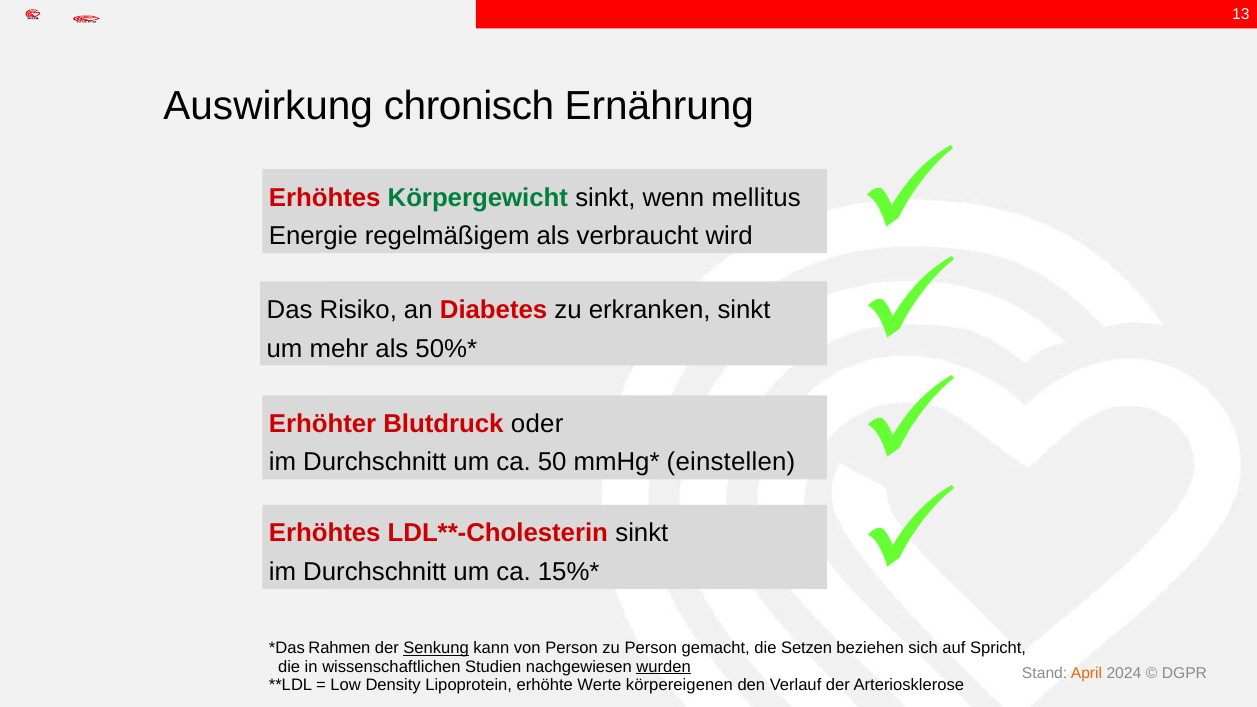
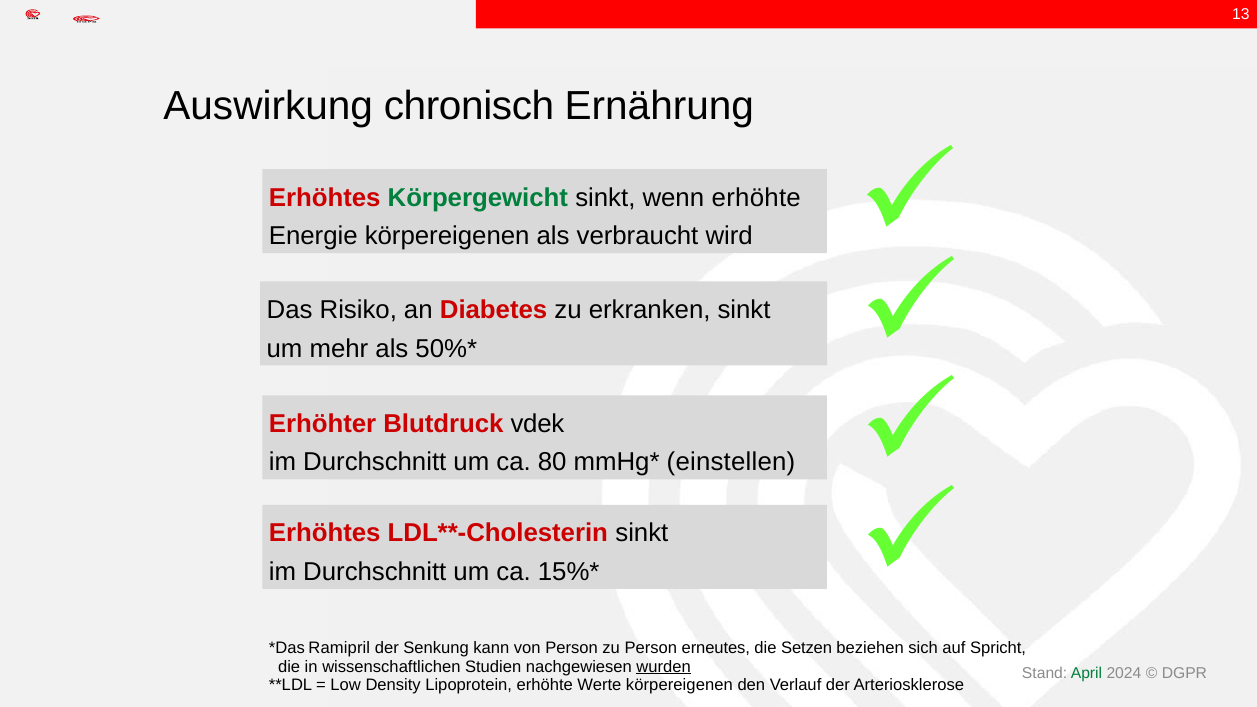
wenn mellitus: mellitus -> erhöhte (756, 198)
Energie regelmäßigem: regelmäßigem -> körpereigenen (447, 236)
oder: oder -> vdek (537, 424)
50: 50 -> 80 (552, 462)
Rahmen: Rahmen -> Ramipril (339, 648)
Senkung underline: present -> none (436, 648)
gemacht: gemacht -> erneutes (716, 648)
April colour: orange -> green (1086, 673)
